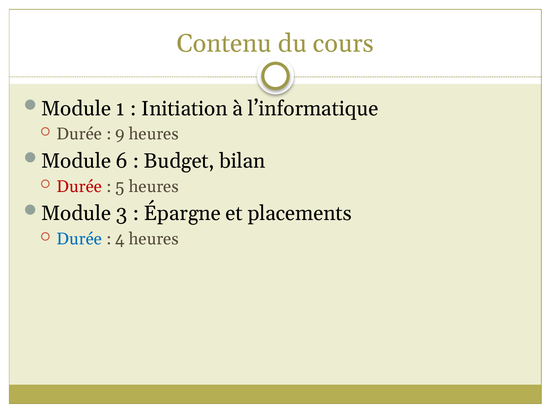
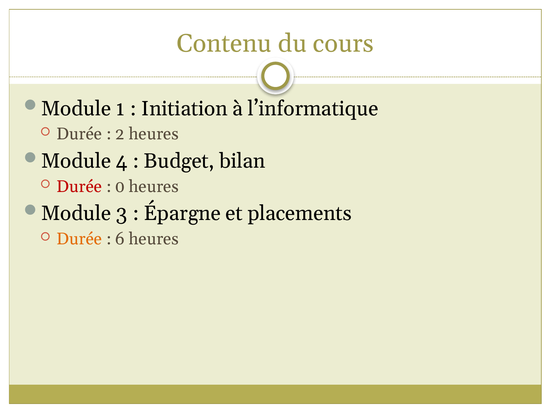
9: 9 -> 2 (120, 134)
6: 6 -> 4 (122, 161)
5: 5 -> 0 (120, 187)
Durée colour: blue -> orange (79, 239)
4: 4 -> 6 (120, 239)
